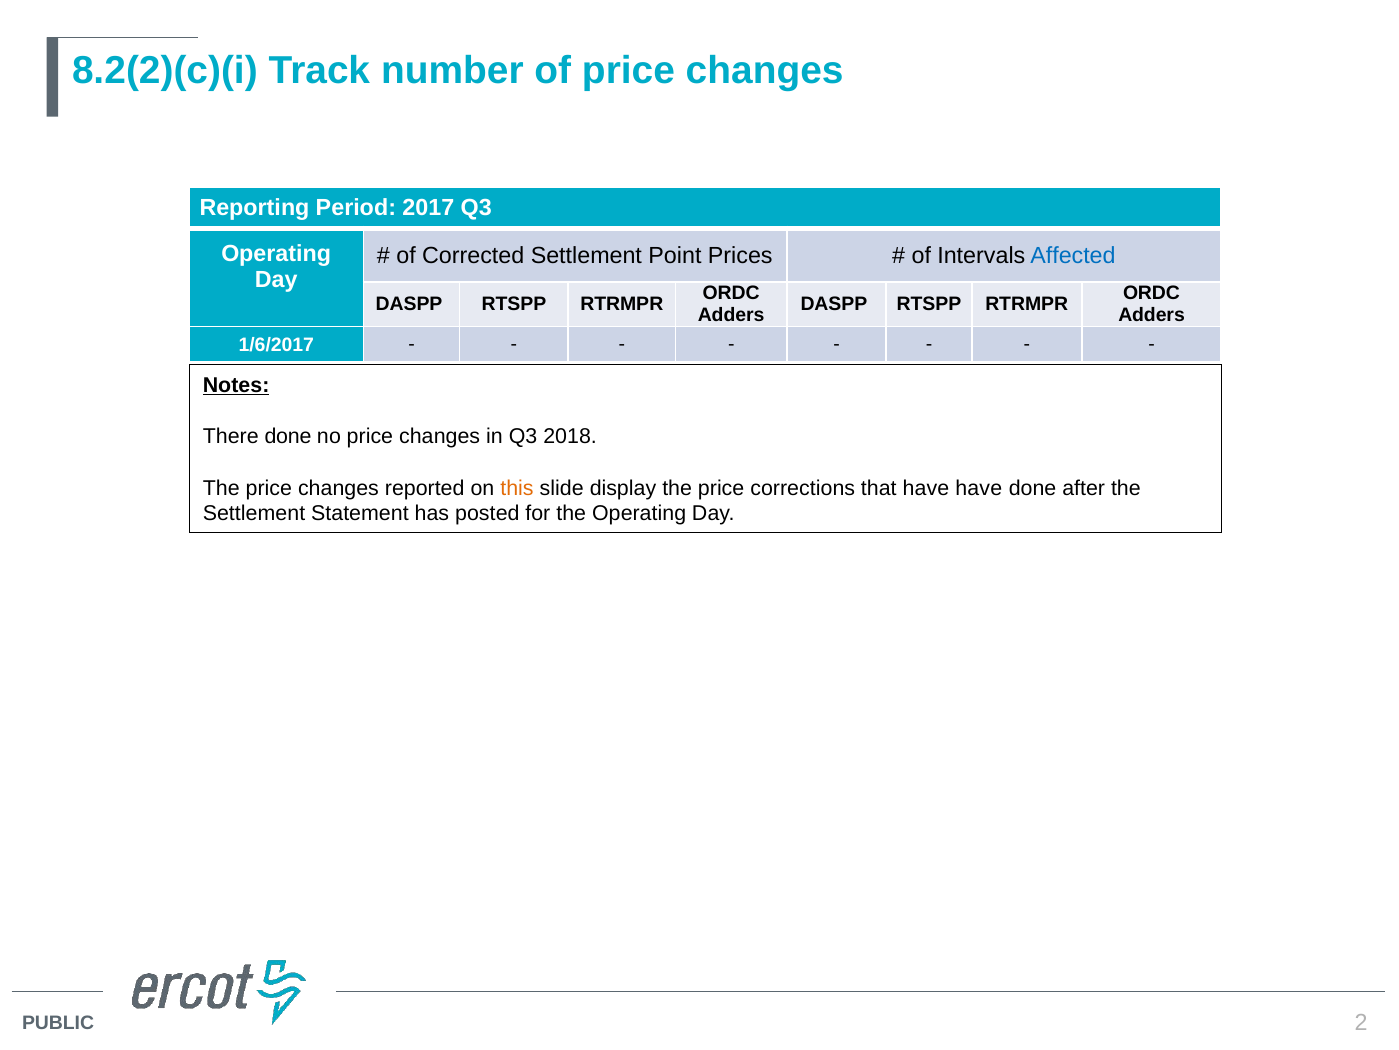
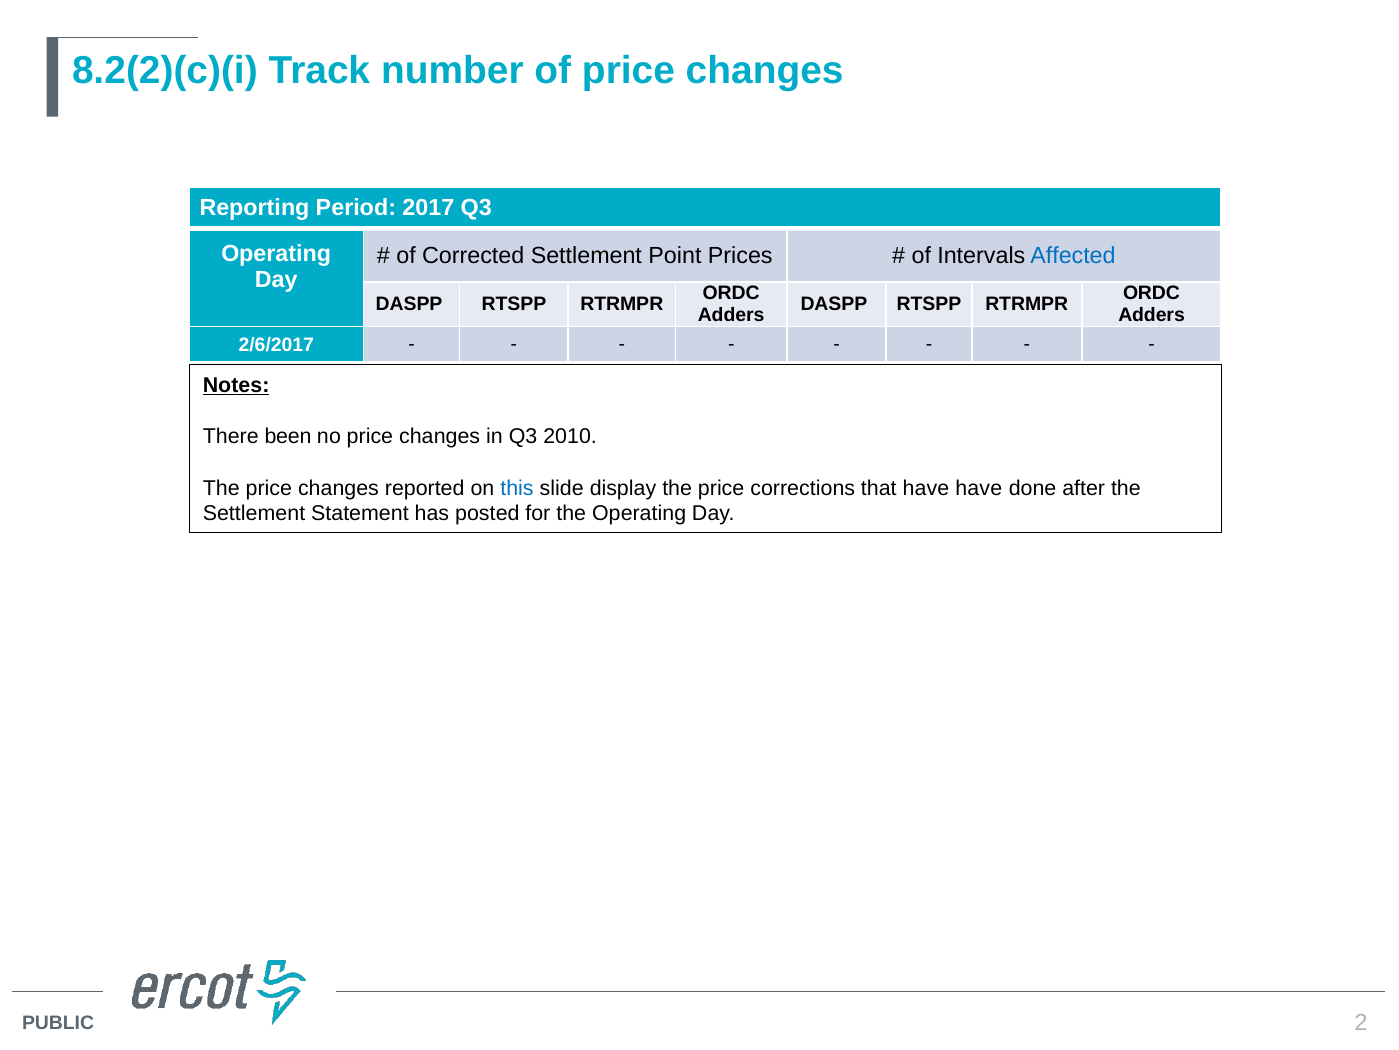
1/6/2017: 1/6/2017 -> 2/6/2017 (276, 345)
There done: done -> been (288, 436)
2018: 2018 -> 2010 (570, 436)
this colour: orange -> blue (517, 488)
